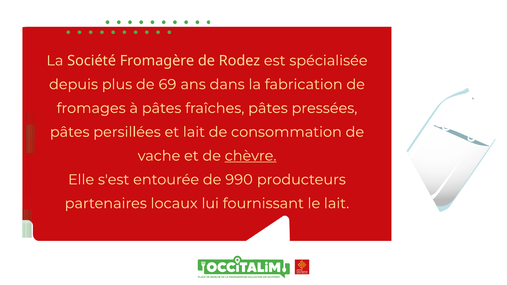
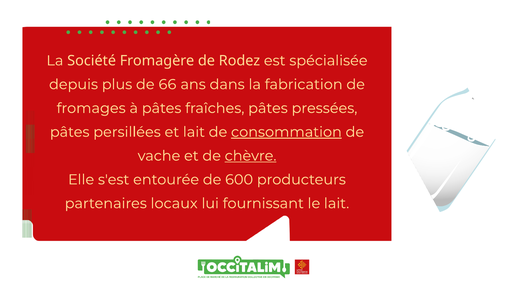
69: 69 -> 66 (167, 84)
consommation underline: none -> present (286, 132)
990: 990 -> 600 (239, 180)
